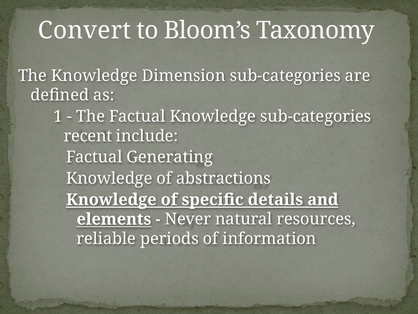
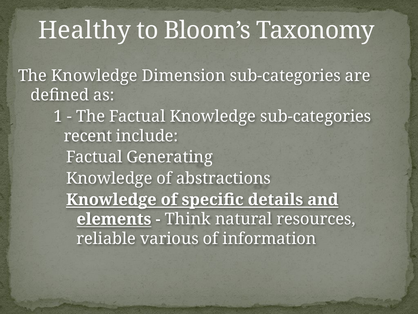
Convert: Convert -> Healthy (85, 30)
Never: Never -> Think (188, 219)
periods: periods -> various (169, 238)
